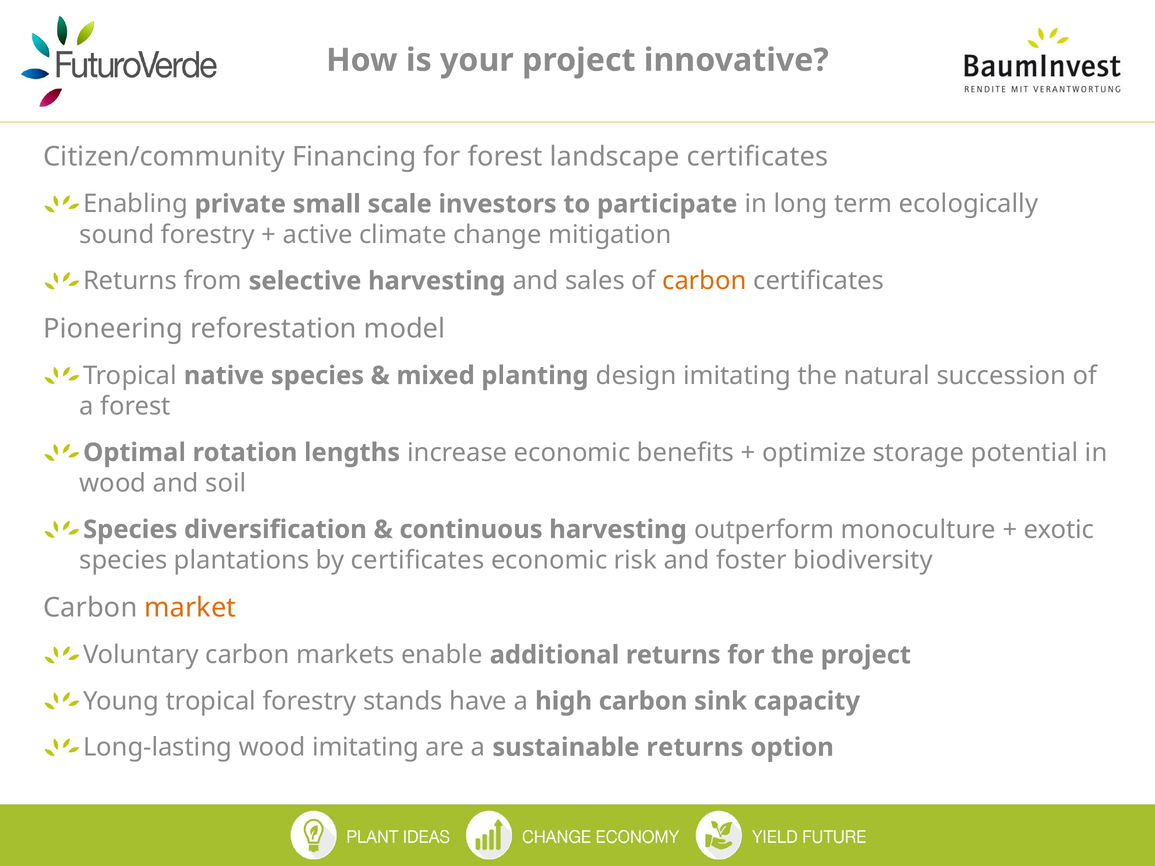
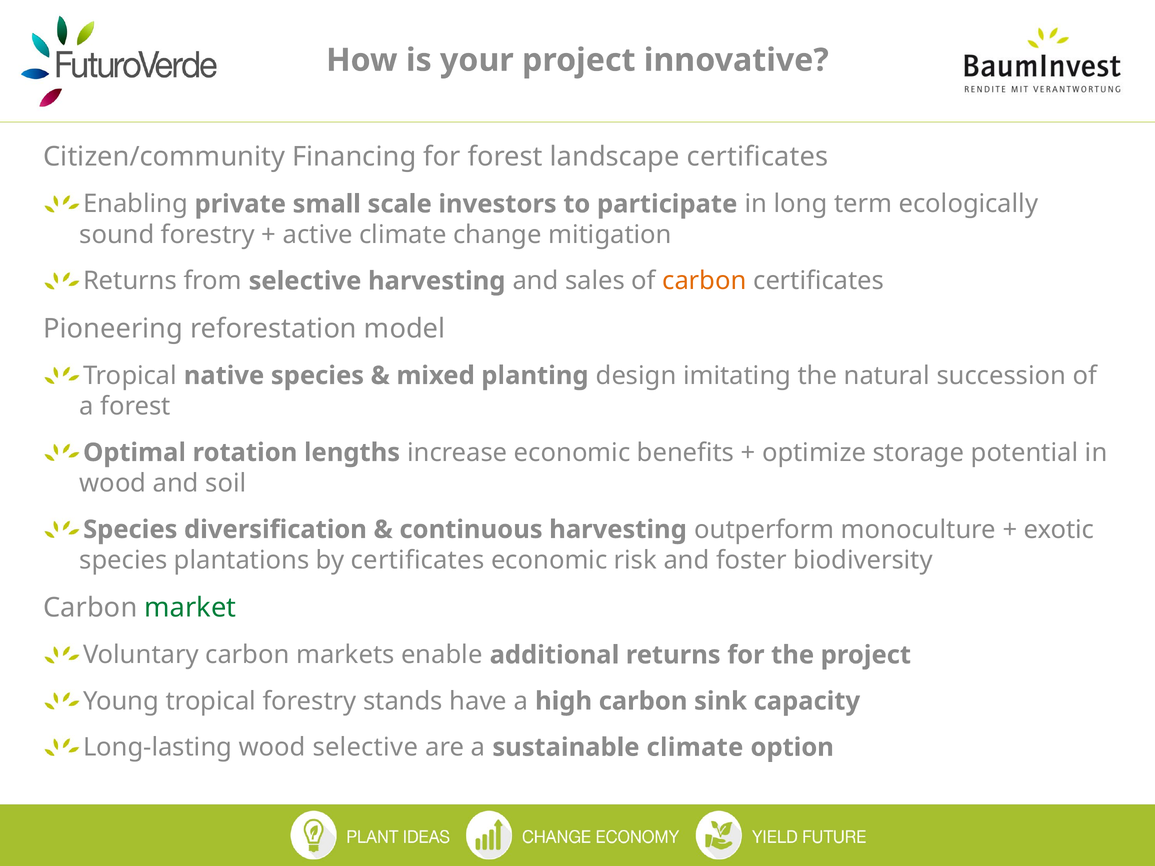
market colour: orange -> green (190, 608)
wood imitating: imitating -> selective (365, 748)
sustainable returns: returns -> climate (695, 748)
